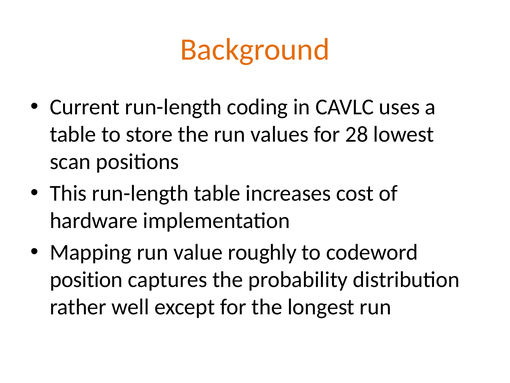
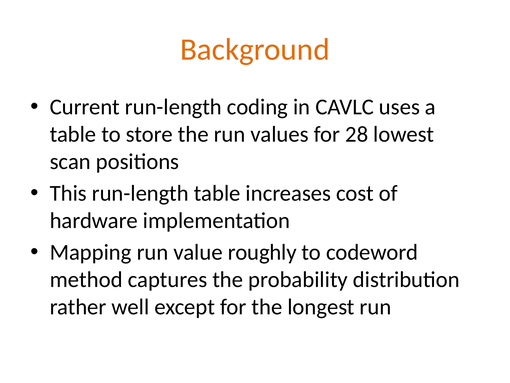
position: position -> method (86, 279)
